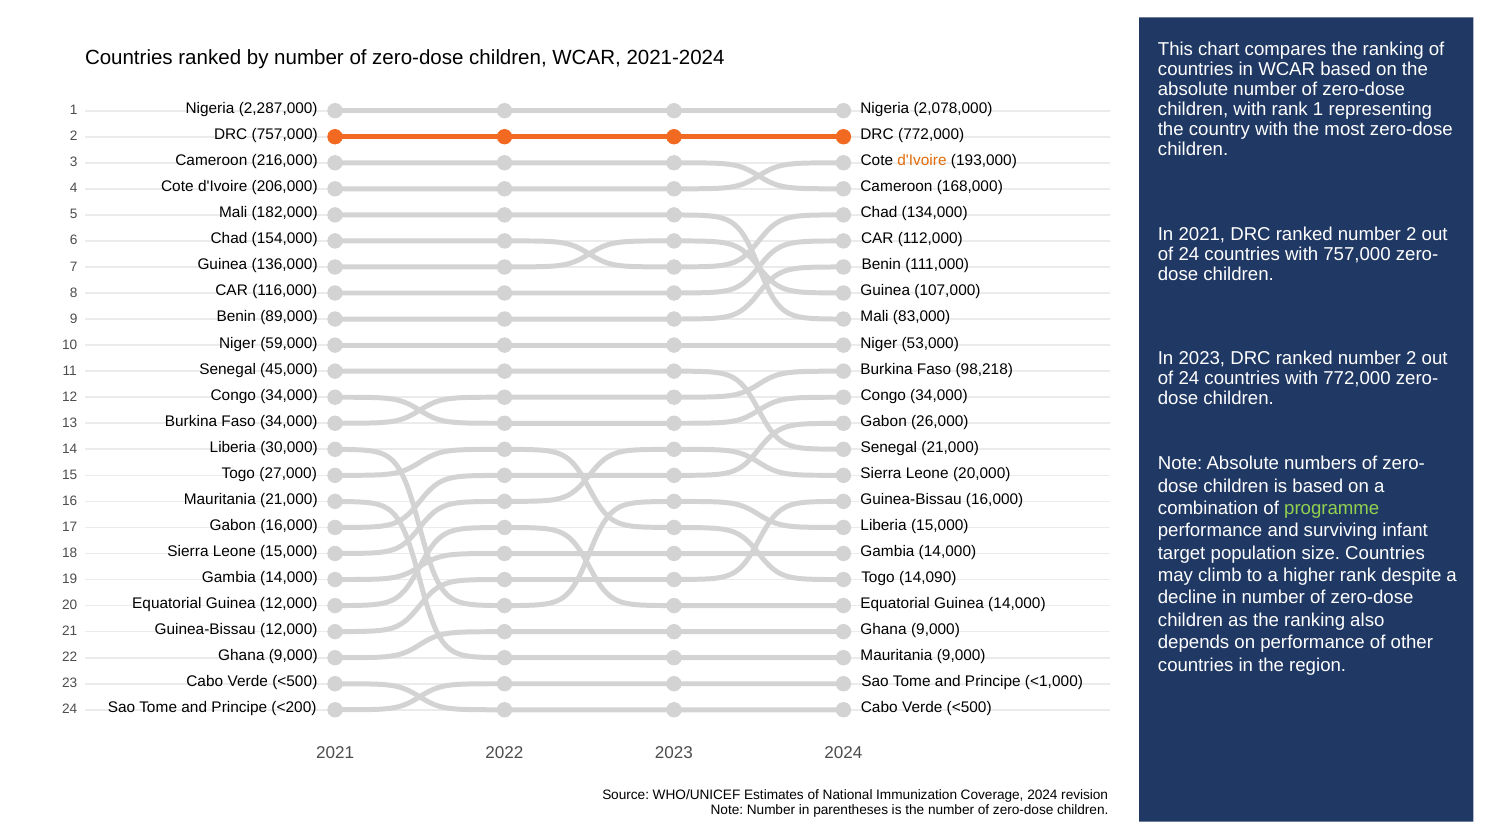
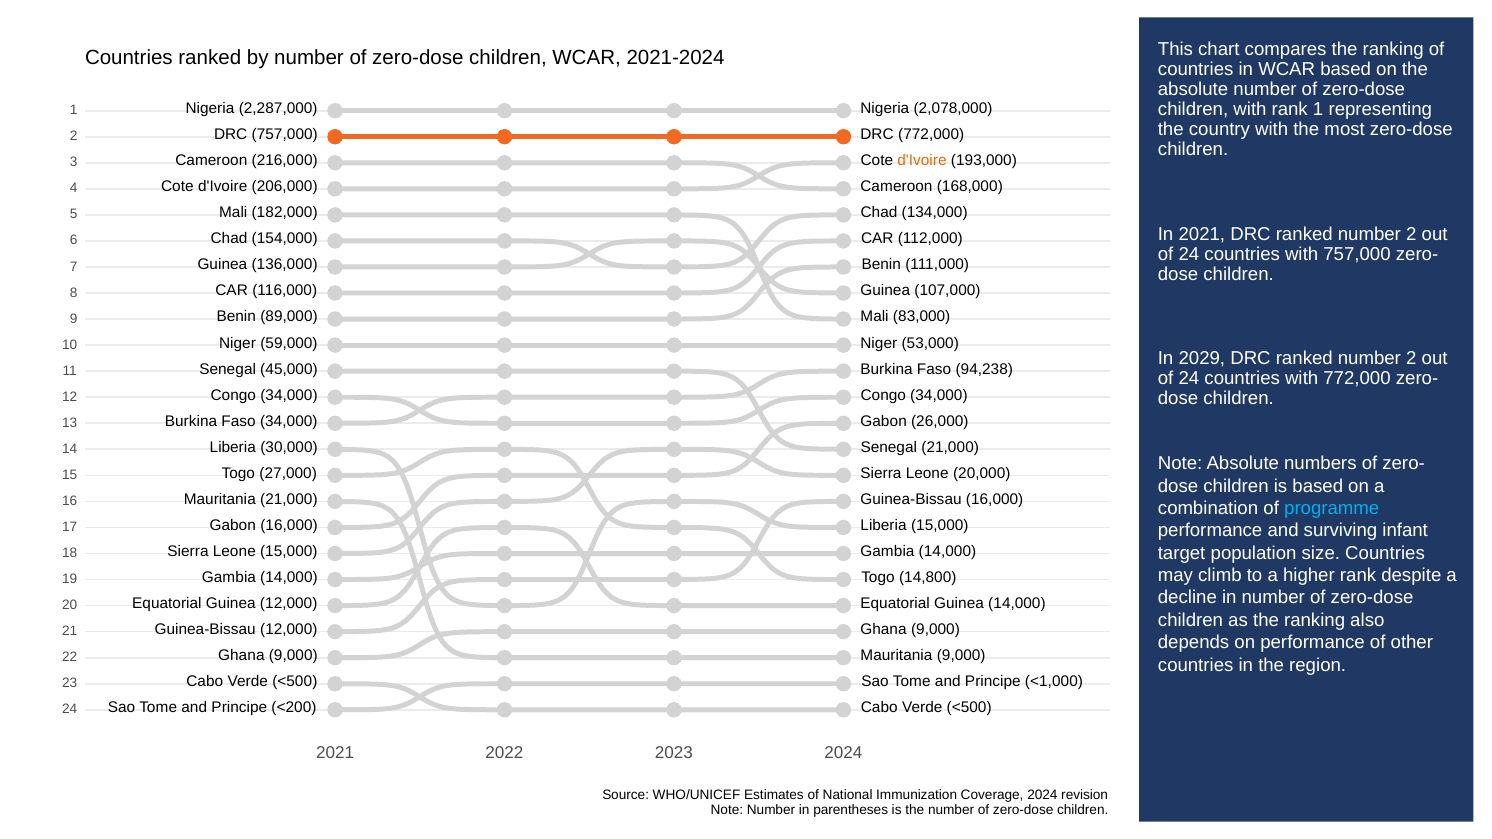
In 2023: 2023 -> 2029 (1202, 359)
98,218: 98,218 -> 94,238 (984, 369)
programme colour: light green -> light blue (1332, 508)
14,090: 14,090 -> 14,800 (928, 578)
